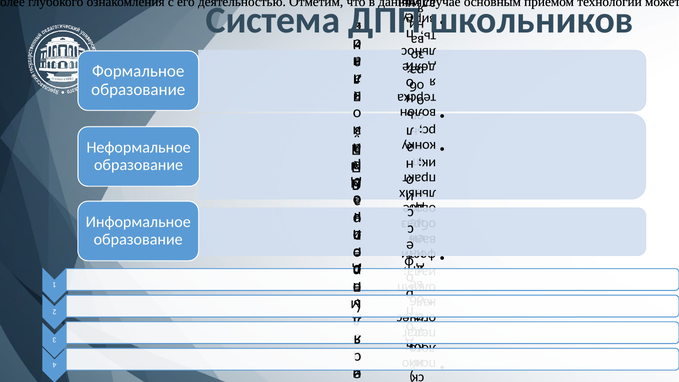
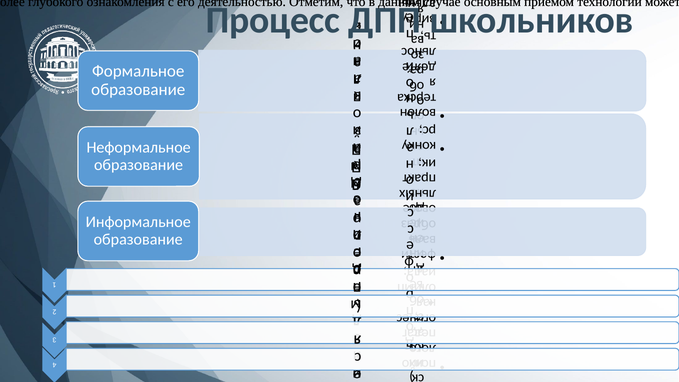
Система: Система -> Процесс (273, 20)
